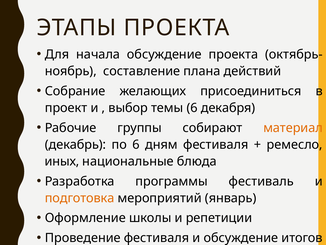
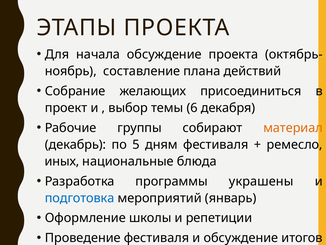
по 6: 6 -> 5 (136, 144)
фестиваль: фестиваль -> украшены (261, 181)
подготовка colour: orange -> blue (80, 198)
